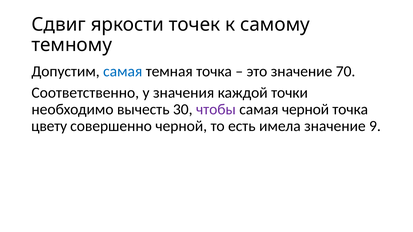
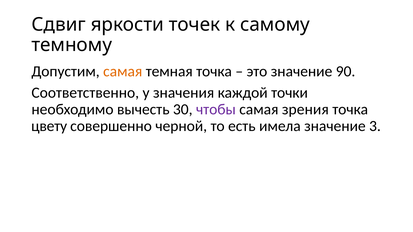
самая colour: blue -> orange (123, 72)
70: 70 -> 90 (346, 72)
самая черной: черной -> зрения (305, 109)
9: 9 -> 3 (375, 126)
